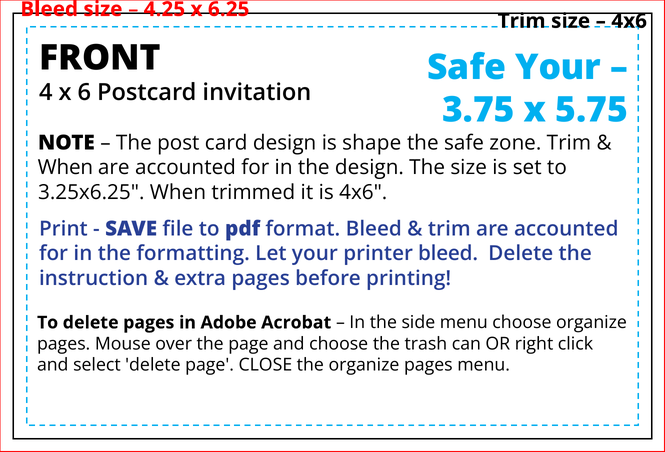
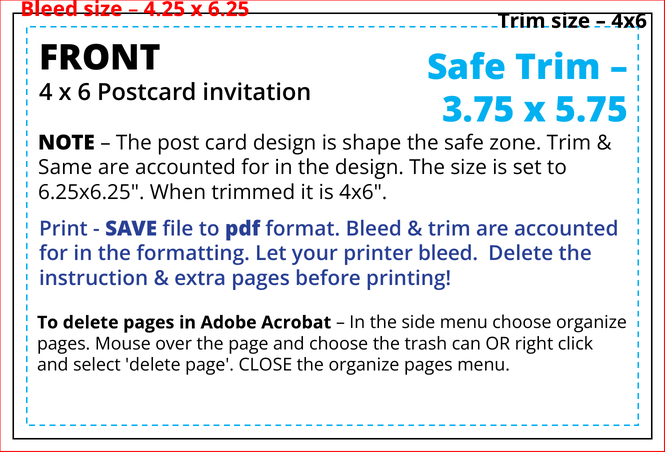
Safe Your: Your -> Trim (558, 67)
When: When -> Same (65, 168)
3.25x6.25: 3.25x6.25 -> 6.25x6.25 (91, 193)
